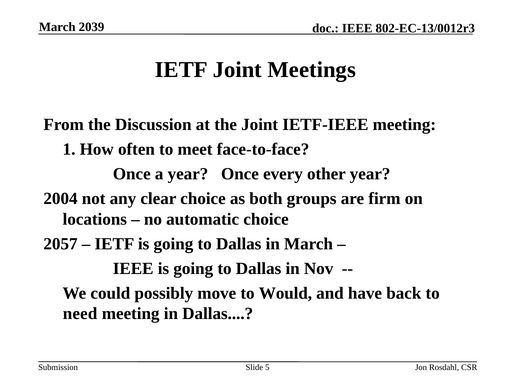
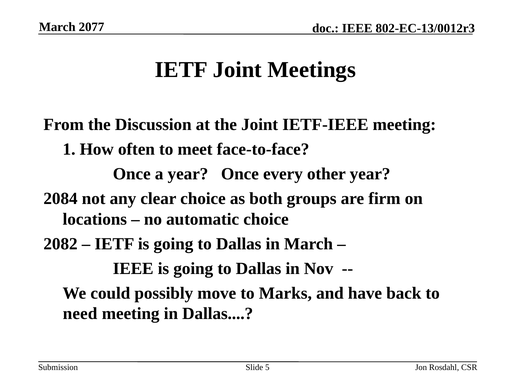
2039: 2039 -> 2077 (91, 27)
2004: 2004 -> 2084 (61, 199)
2057: 2057 -> 2082 (61, 244)
Would: Would -> Marks (285, 293)
